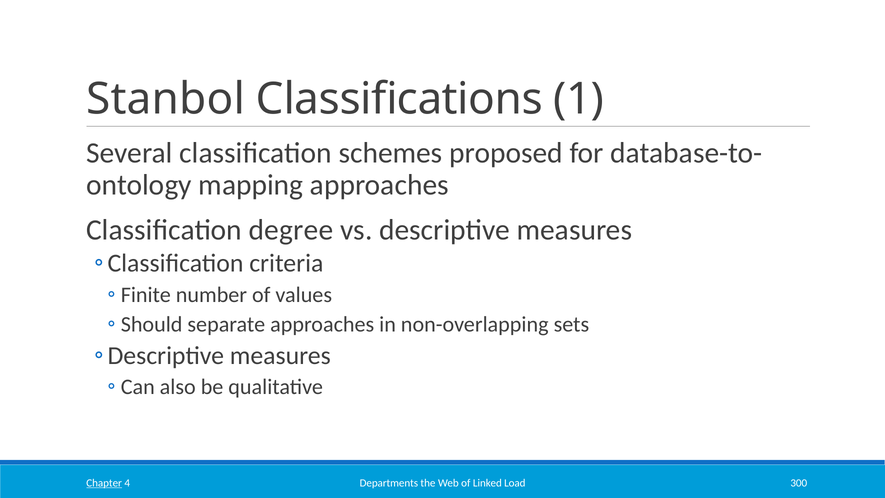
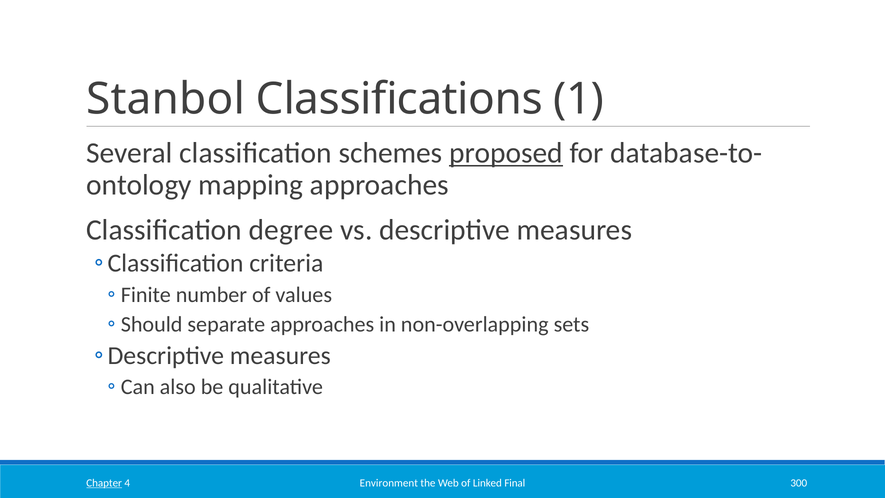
proposed underline: none -> present (506, 153)
Departments: Departments -> Environment (389, 483)
Load: Load -> Final (515, 483)
